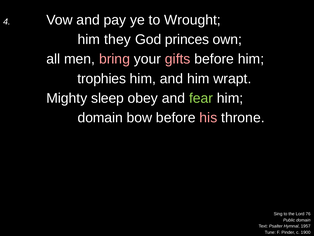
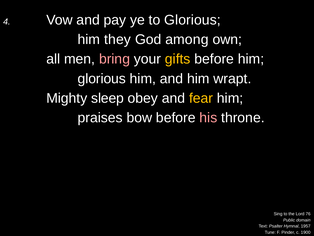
to Wrought: Wrought -> Glorious (192, 20)
princes: princes -> among (187, 39)
gifts colour: pink -> yellow (178, 59)
trophies: trophies -> glorious (102, 78)
fear colour: light green -> yellow (201, 98)
domain: domain -> praises (100, 118)
